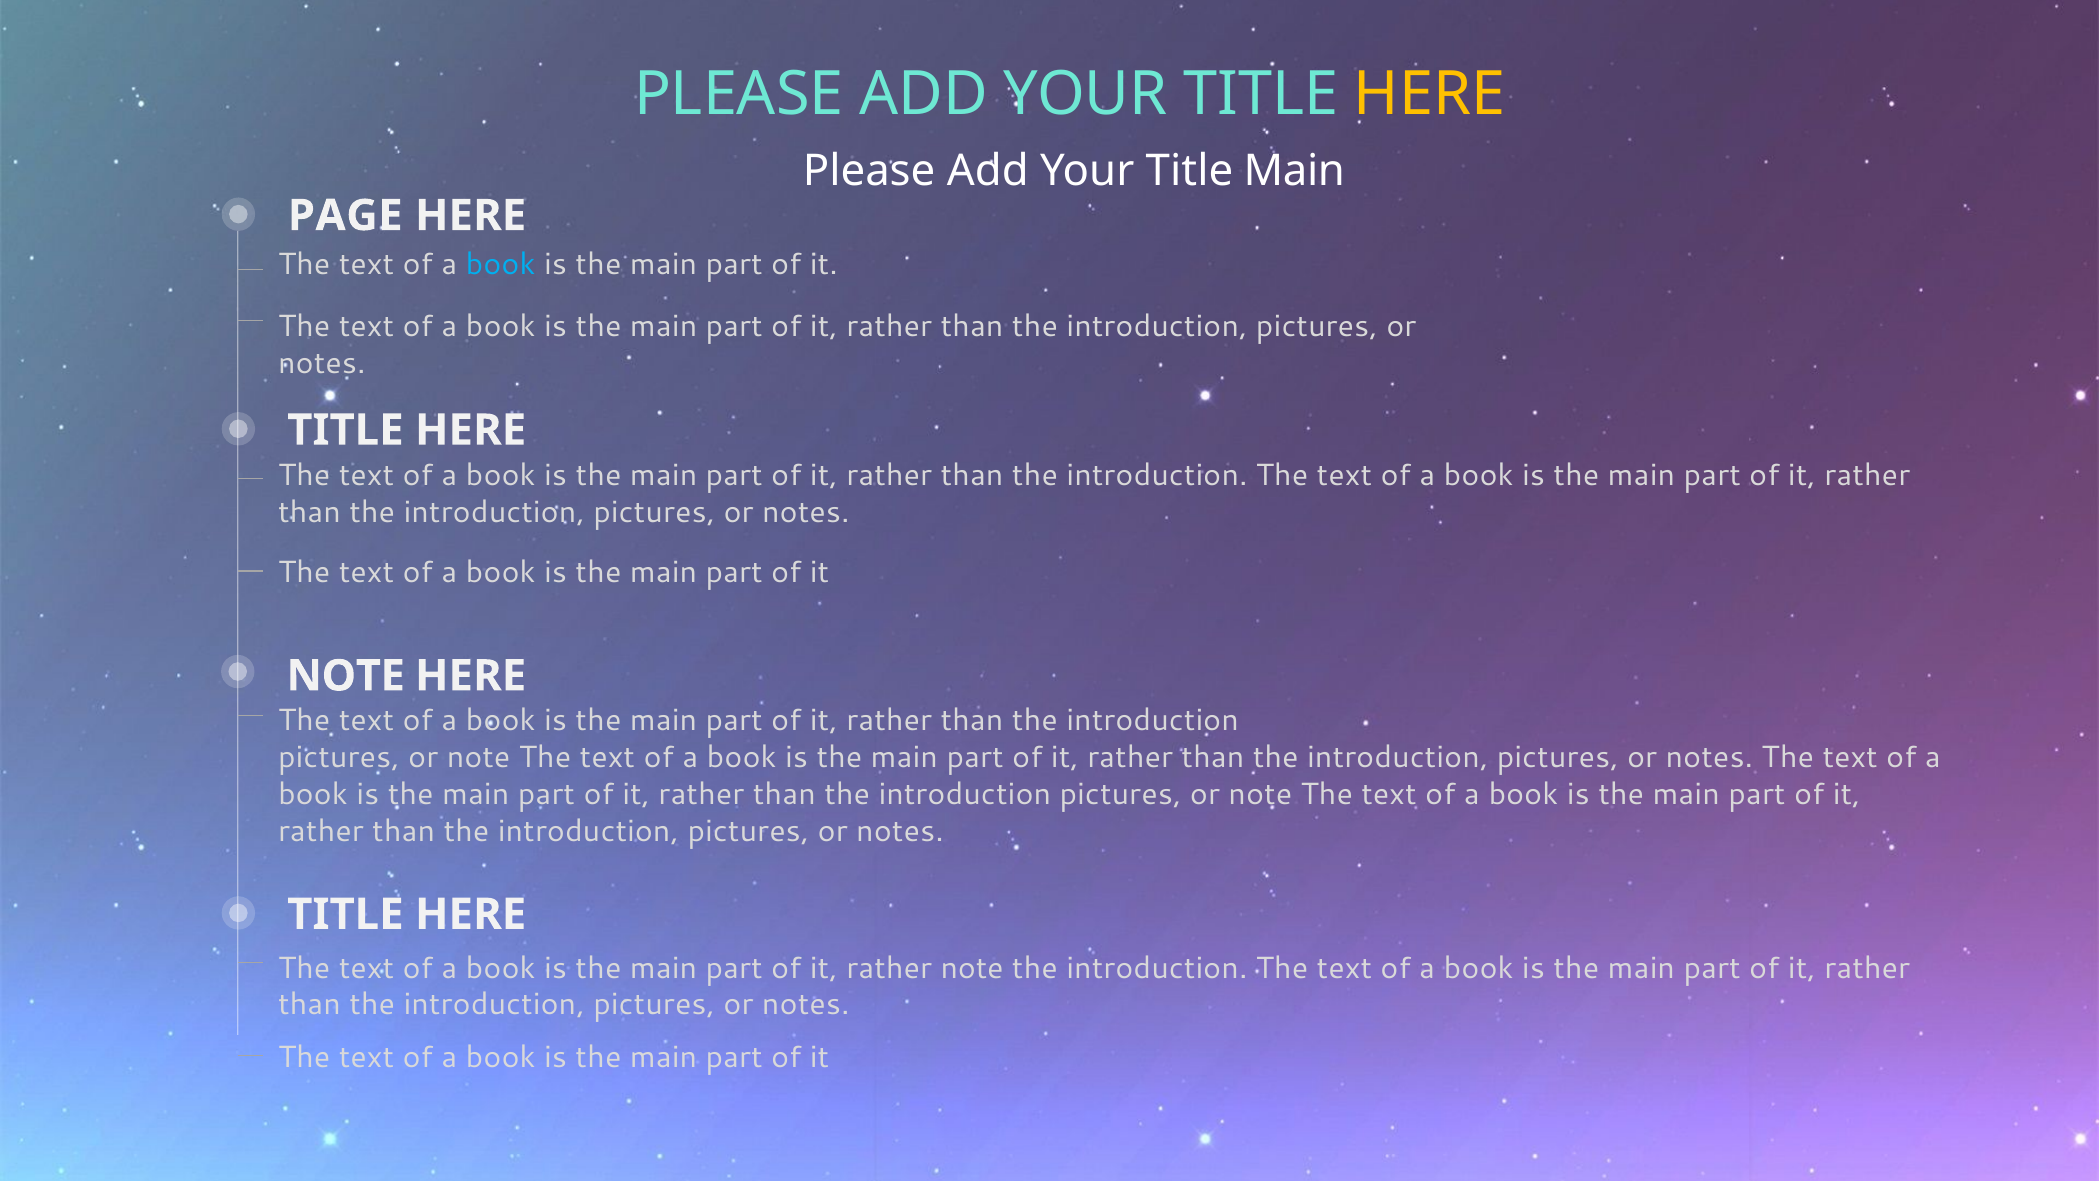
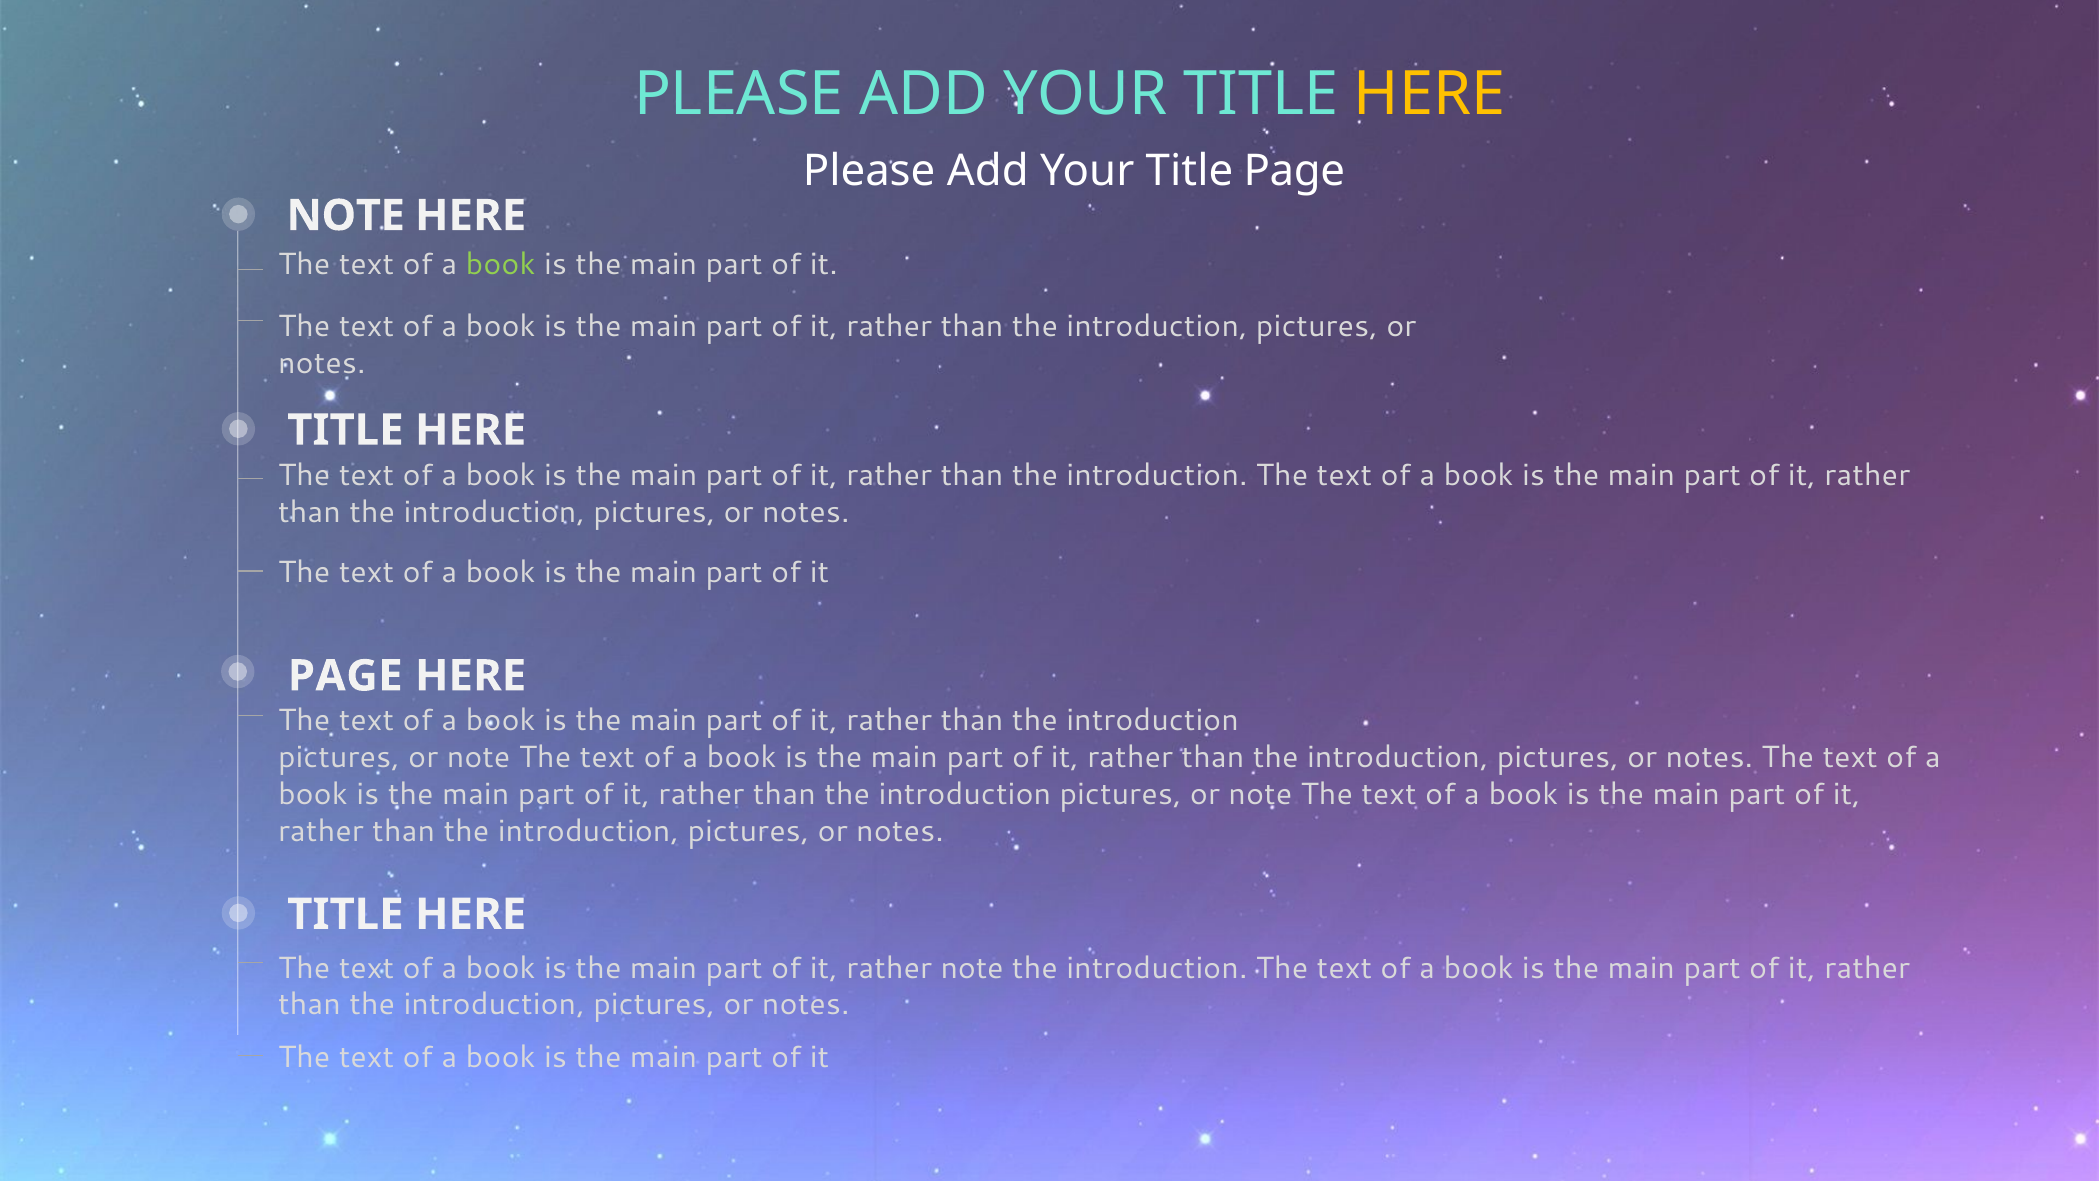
Title Main: Main -> Page (1294, 171)
PAGE: PAGE -> NOTE (346, 216)
book colour: light blue -> light green (501, 265)
NOTE: NOTE -> PAGE (345, 676)
